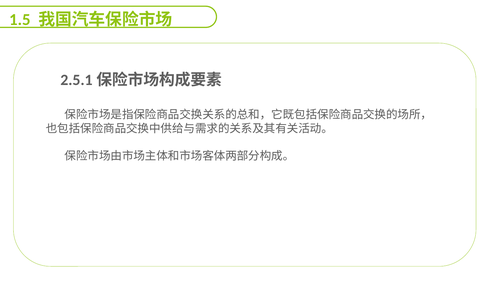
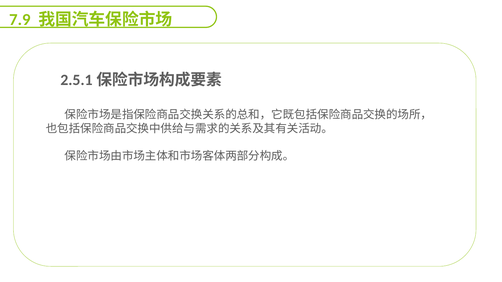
1.5: 1.5 -> 7.9 (20, 20)
